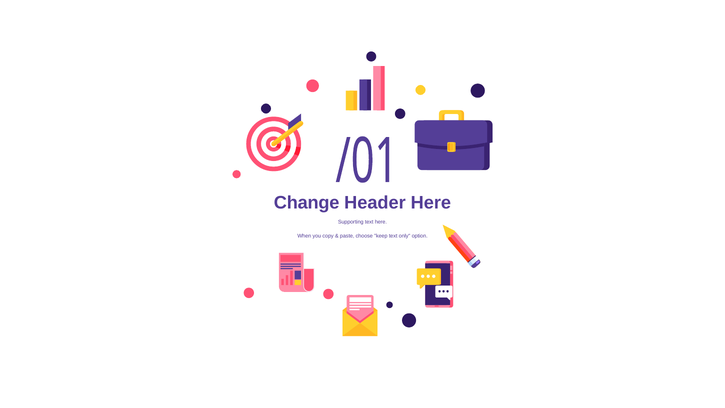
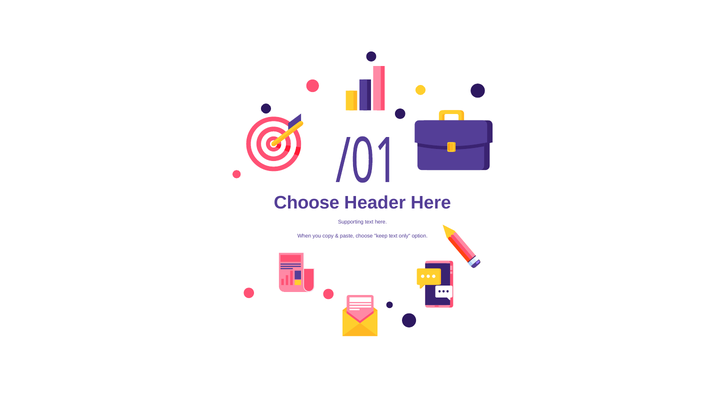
Change: Change -> Choose (307, 203)
